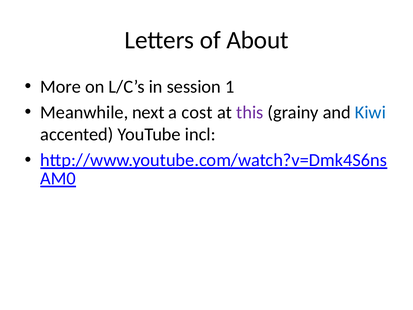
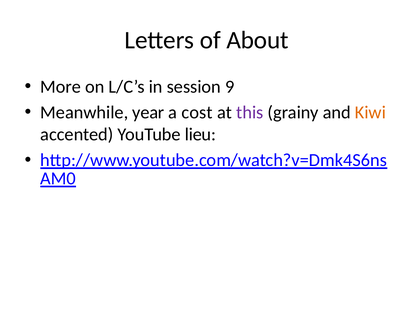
1: 1 -> 9 (230, 87)
next: next -> year (148, 112)
Kiwi colour: blue -> orange (370, 112)
incl: incl -> lieu (200, 134)
